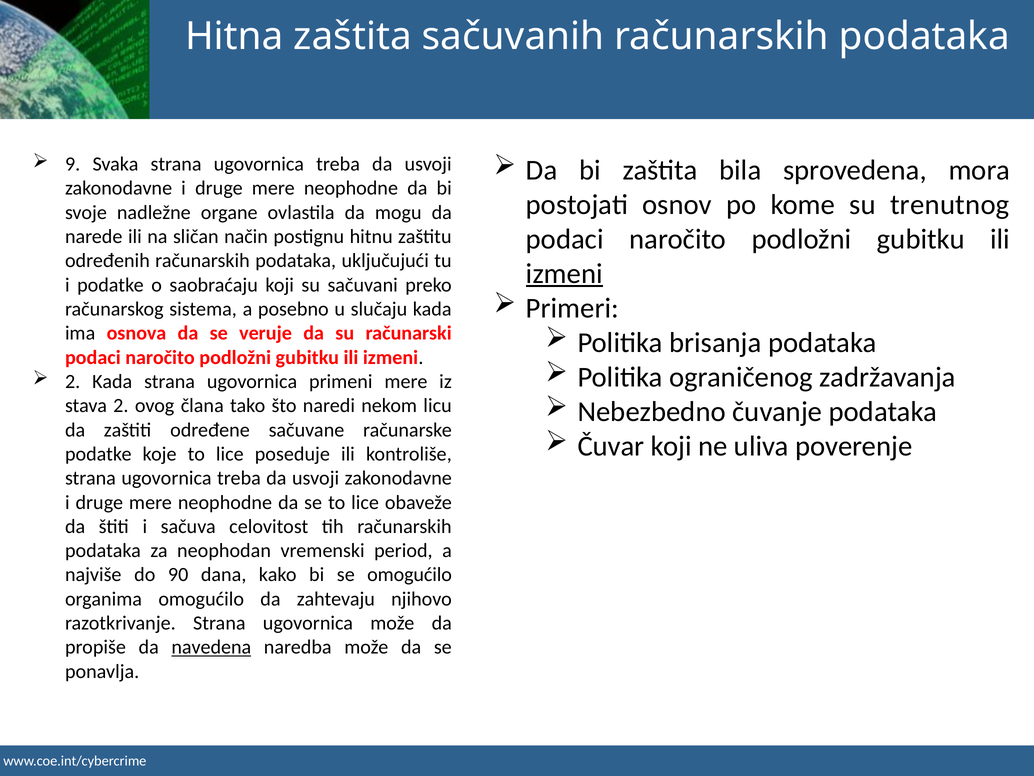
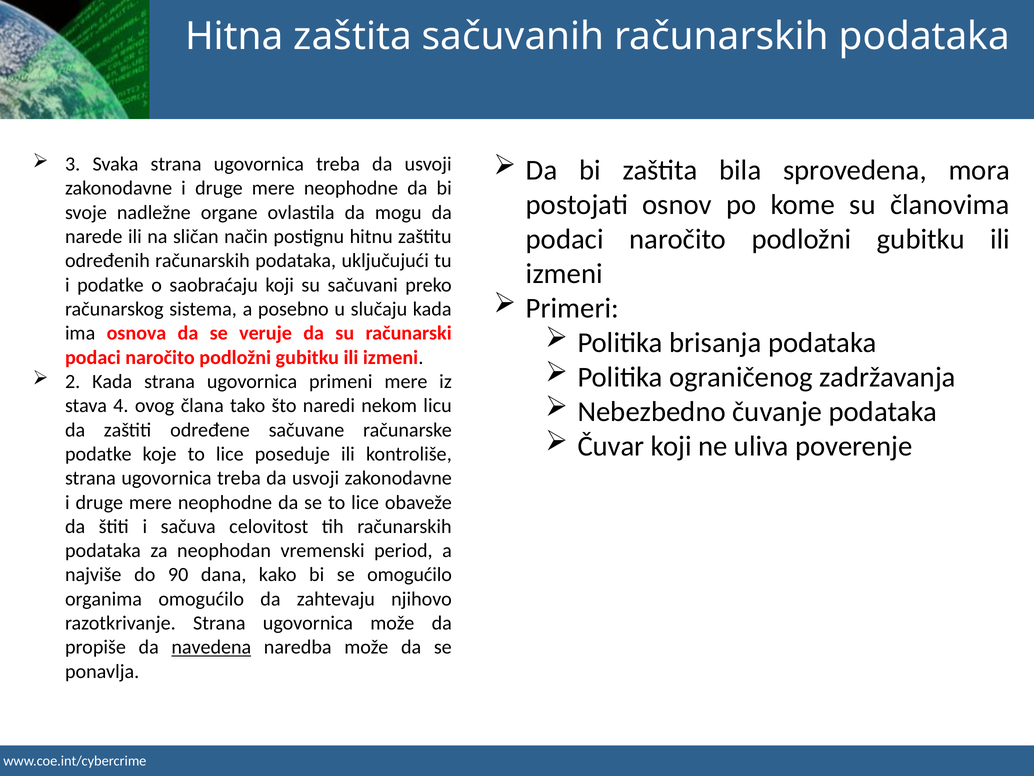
9: 9 -> 3 (73, 164)
trenutnog: trenutnog -> članovima (950, 204)
izmeni underline: present -> none (564, 273)
stava 2: 2 -> 4 (121, 405)
